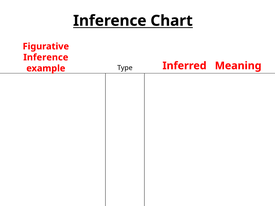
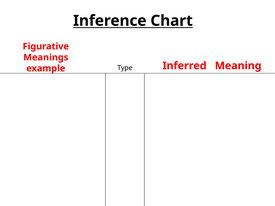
Inference: Inference -> Meanings (46, 57)
